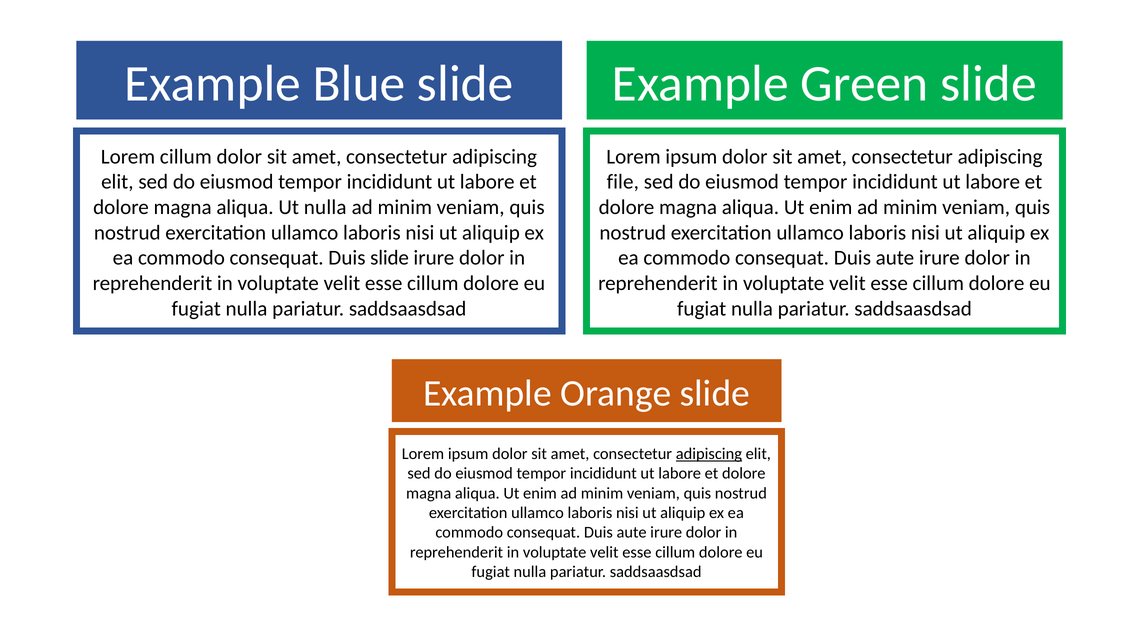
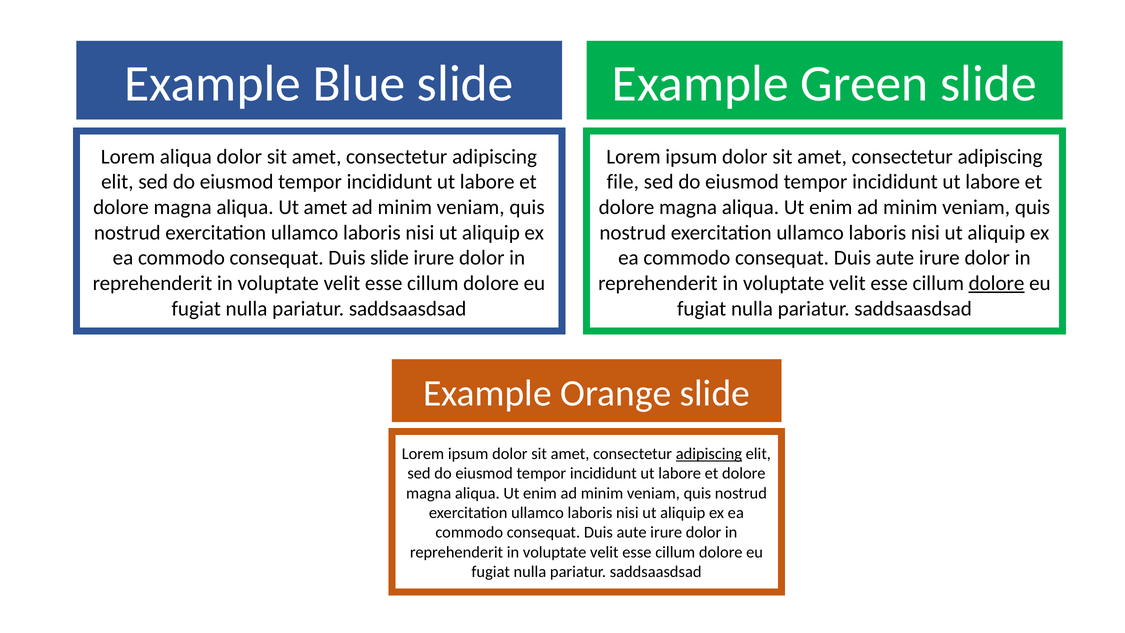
Lorem cillum: cillum -> aliqua (186, 157)
Ut nulla: nulla -> amet (325, 207)
dolore underline: none -> present (997, 283)
